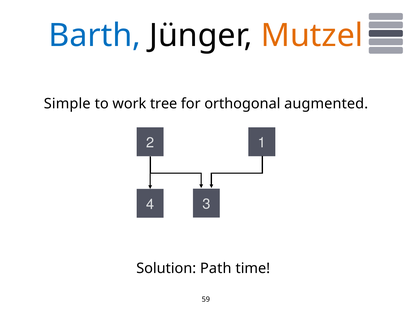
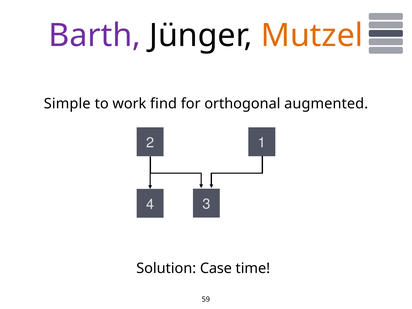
Barth colour: blue -> purple (95, 36)
tree: tree -> find (164, 104)
Path: Path -> Case (216, 268)
